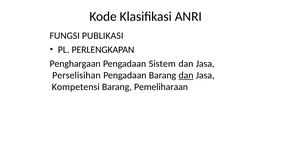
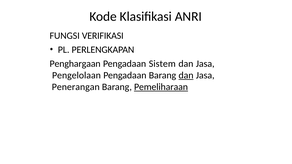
PUBLIKASI: PUBLIKASI -> VERIFIKASI (103, 36)
Perselisihan: Perselisihan -> Pengelolaan (76, 75)
Kompetensi: Kompetensi -> Penerangan (76, 87)
Pemeliharaan underline: none -> present (161, 87)
